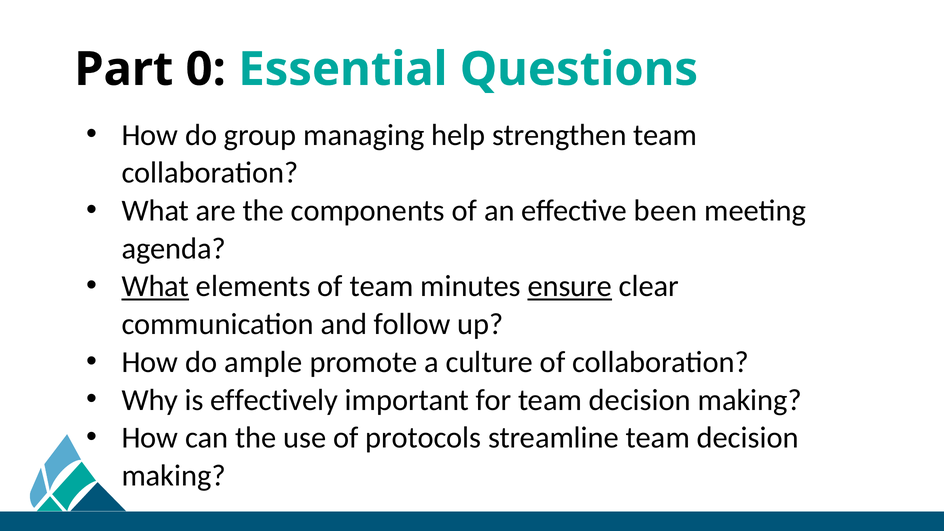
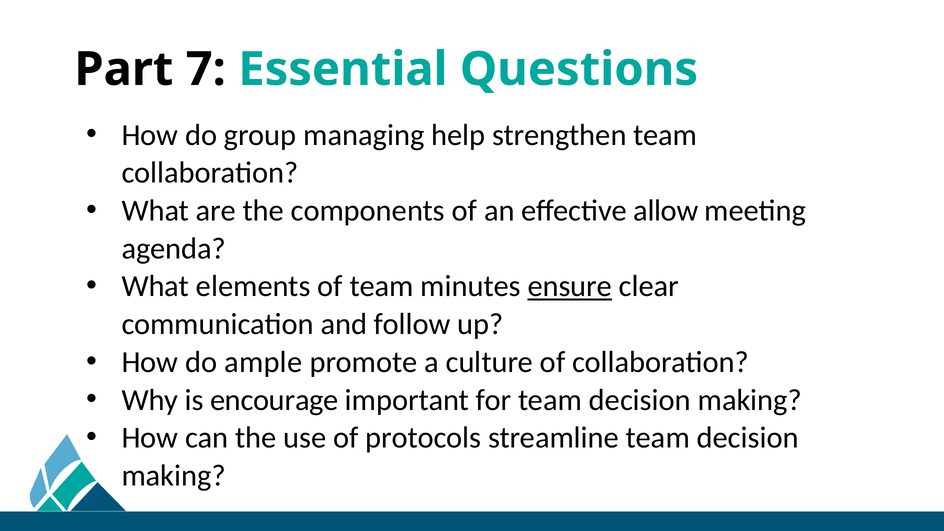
0: 0 -> 7 (206, 69)
been: been -> allow (666, 211)
What underline: present -> none (155, 286)
effectively: effectively -> encourage (274, 400)
